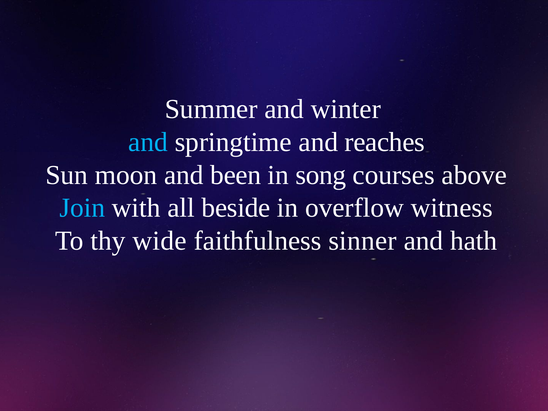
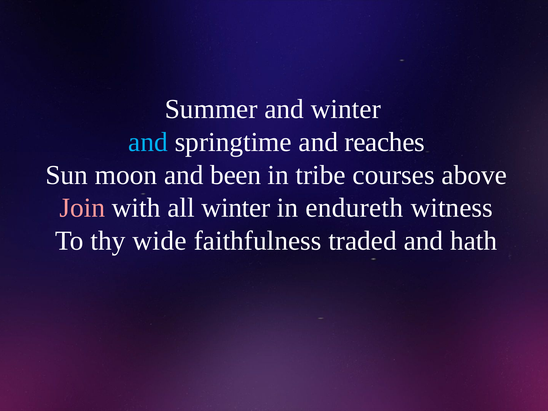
song: song -> tribe (321, 175)
Join colour: light blue -> pink (82, 208)
all beside: beside -> winter (236, 208)
overflow: overflow -> endureth (354, 208)
sinner: sinner -> traded (363, 241)
